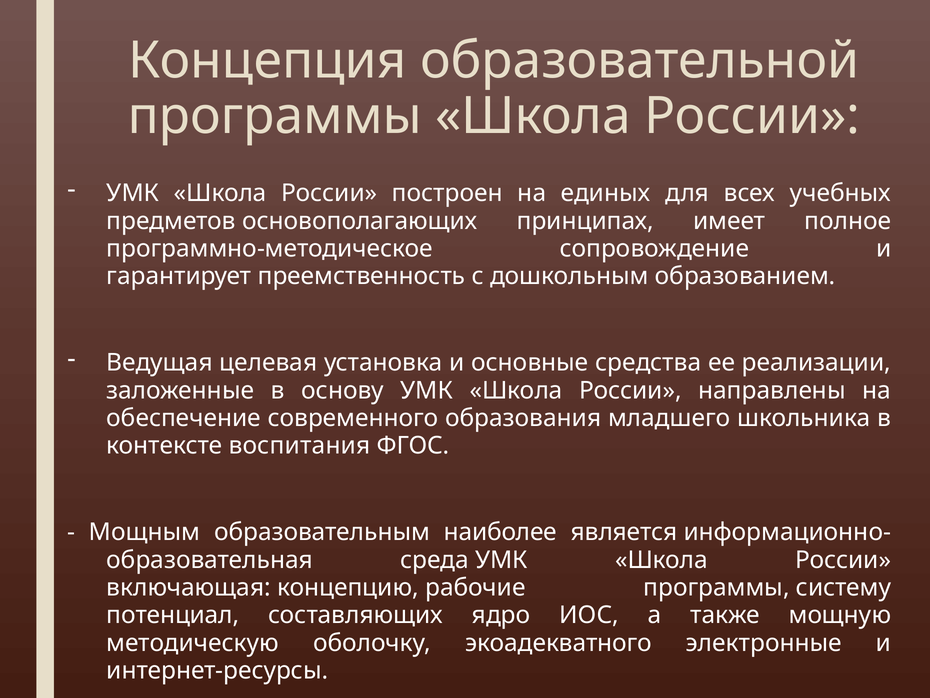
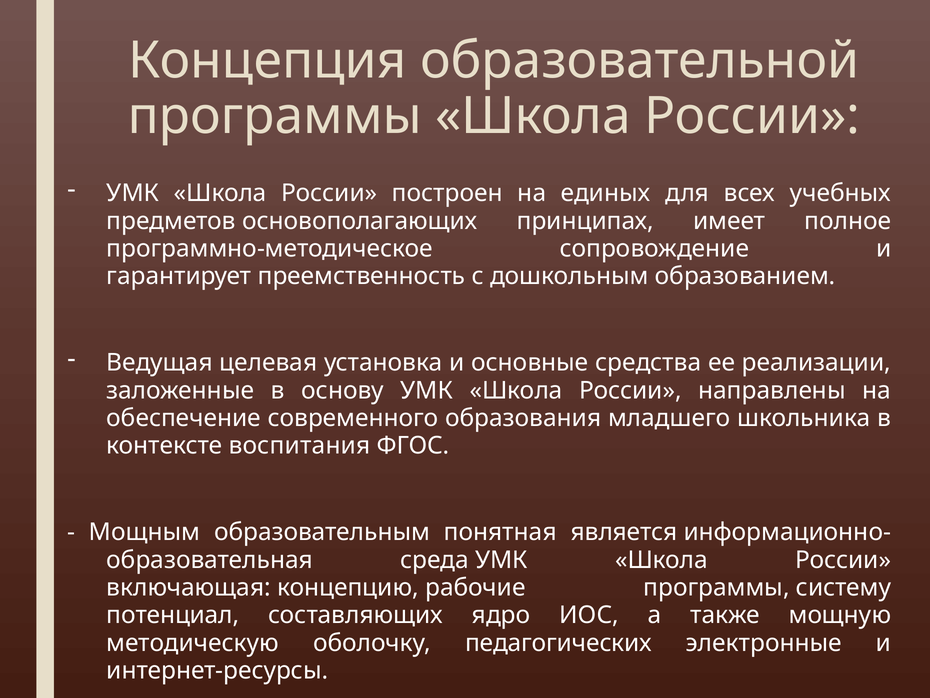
наиболее: наиболее -> понятная (500, 532)
экоадекватного: экоадекватного -> педагогических (559, 643)
